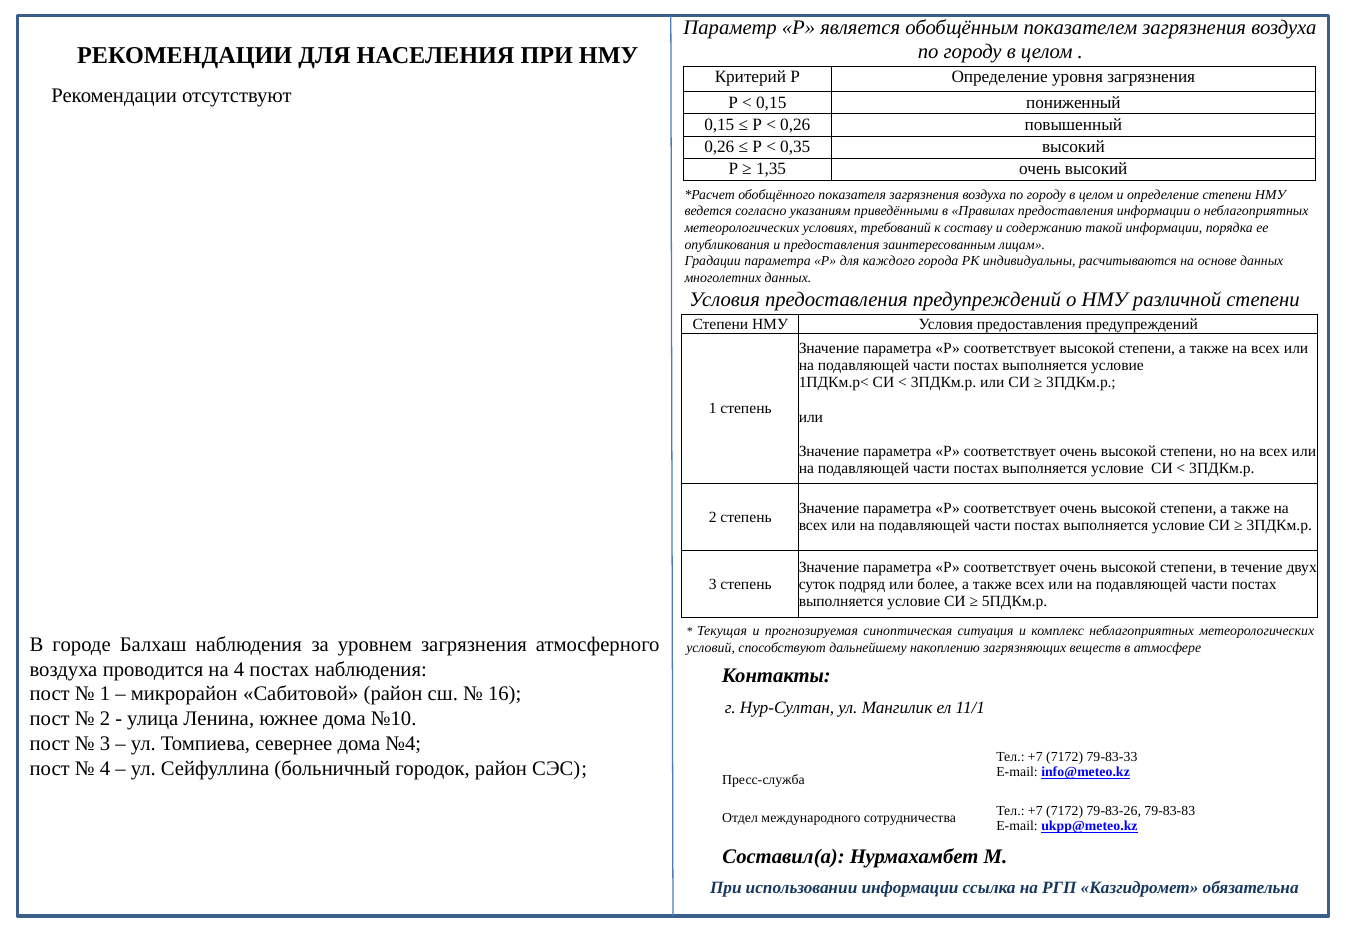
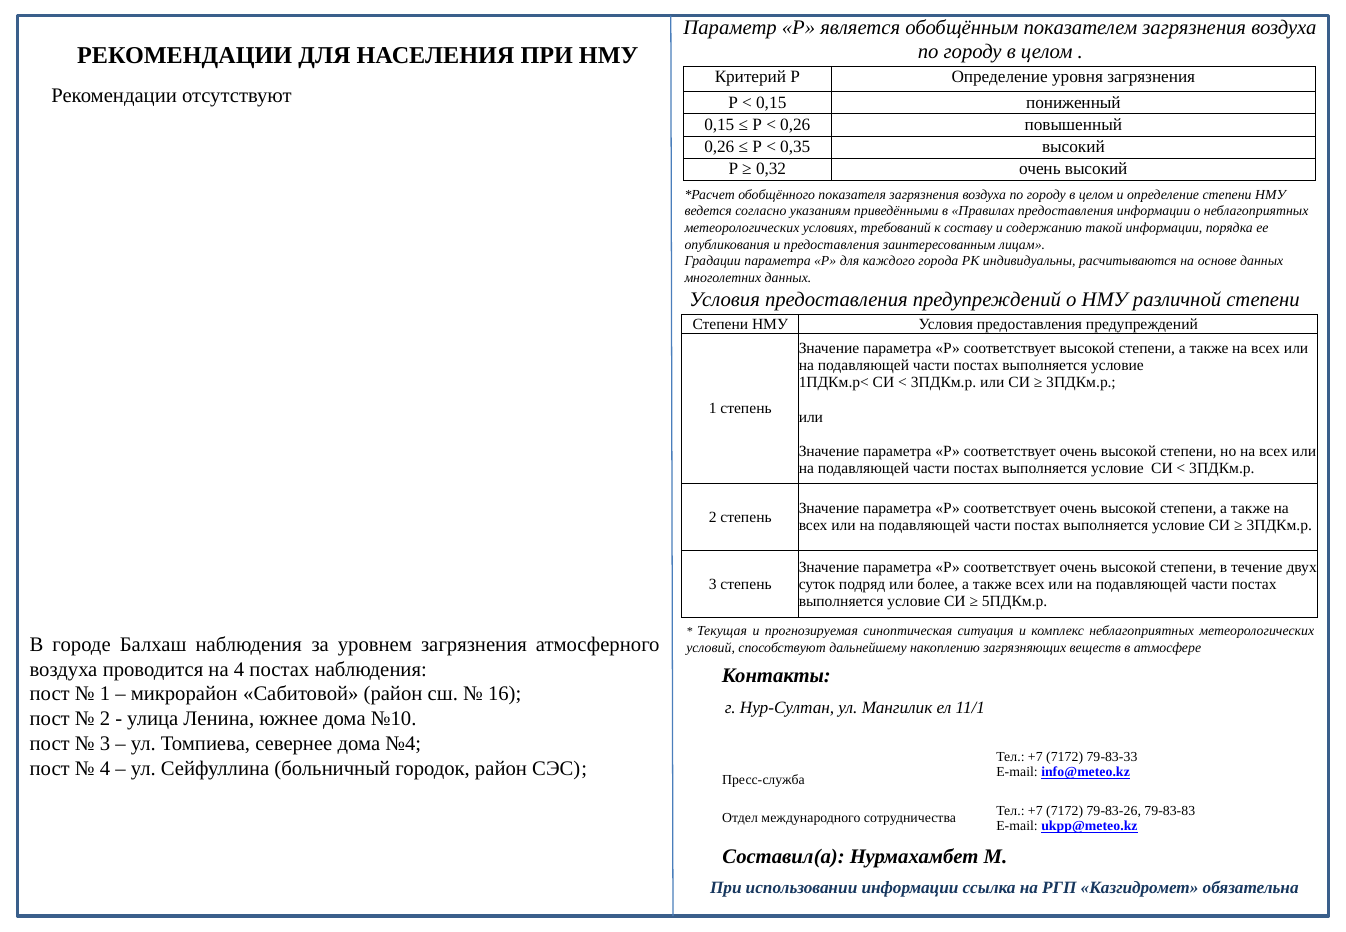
1,35: 1,35 -> 0,32 (771, 169)
